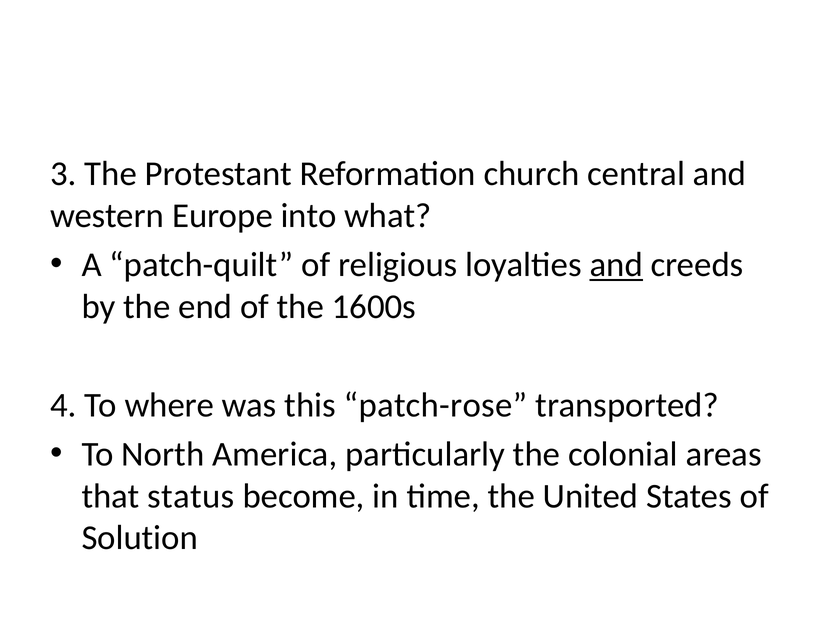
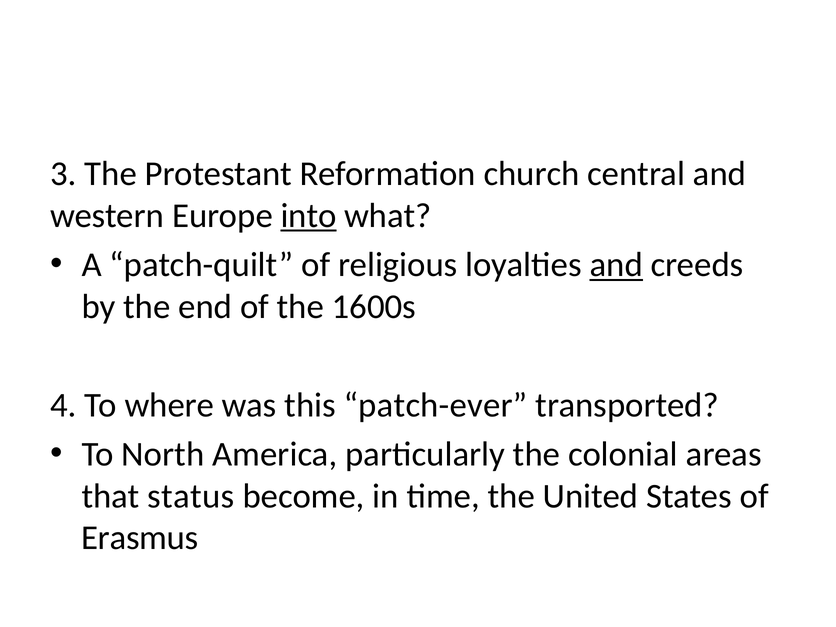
into underline: none -> present (309, 216)
patch-rose: patch-rose -> patch-ever (436, 405)
Solution: Solution -> Erasmus (140, 538)
